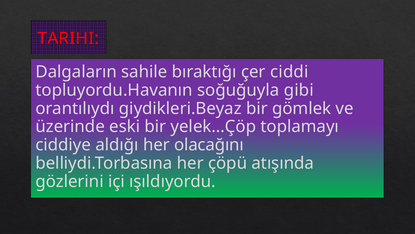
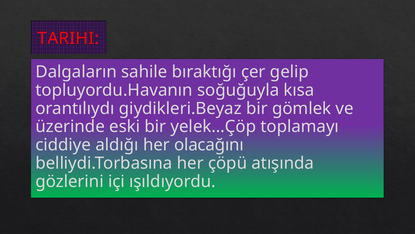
ciddi: ciddi -> gelip (289, 72)
gibi: gibi -> kısa (299, 90)
